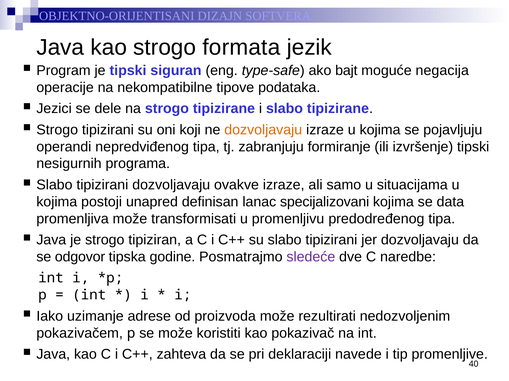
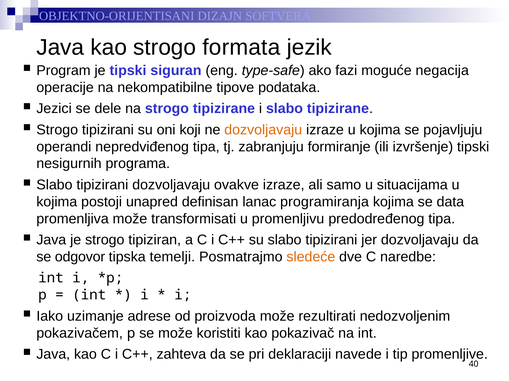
bajt: bajt -> fazi (346, 71)
specijalizovani: specijalizovani -> programiranja (325, 202)
godine: godine -> temelji (172, 257)
sledeće colour: purple -> orange (311, 257)
